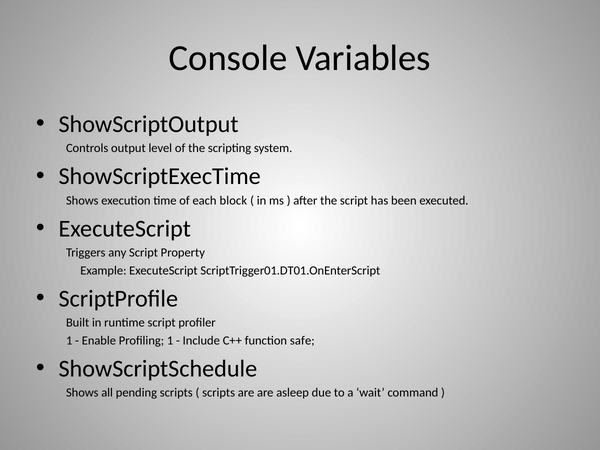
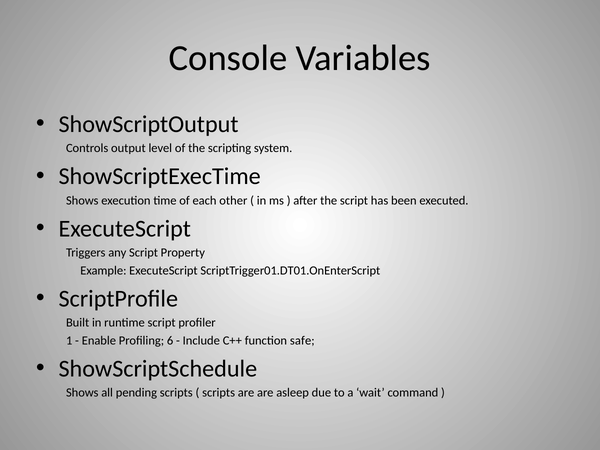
block: block -> other (233, 200)
Profiling 1: 1 -> 6 (170, 340)
